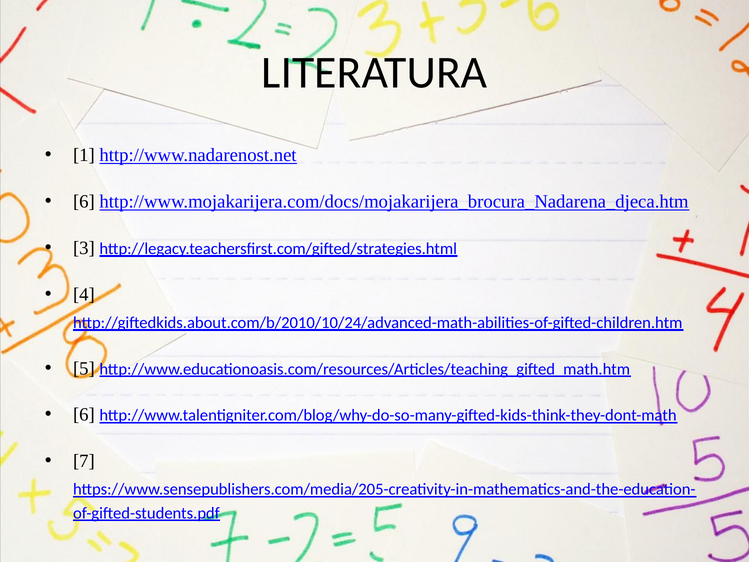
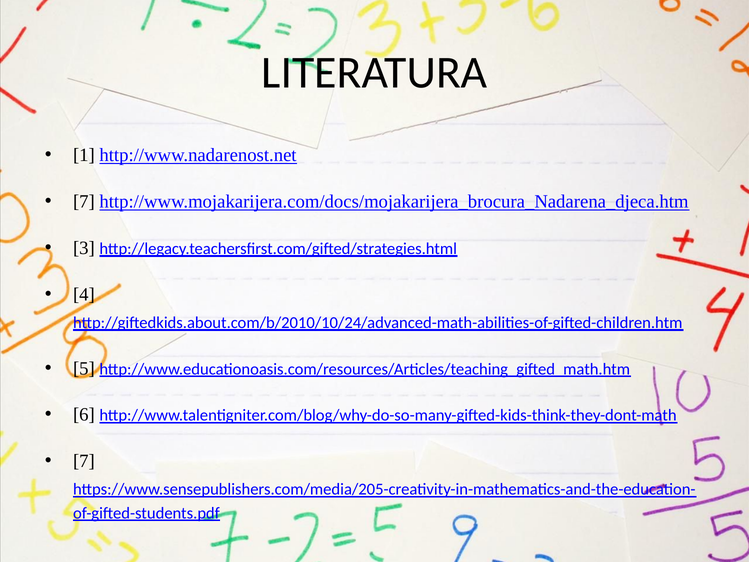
6: 6 -> 7 (84, 202)
